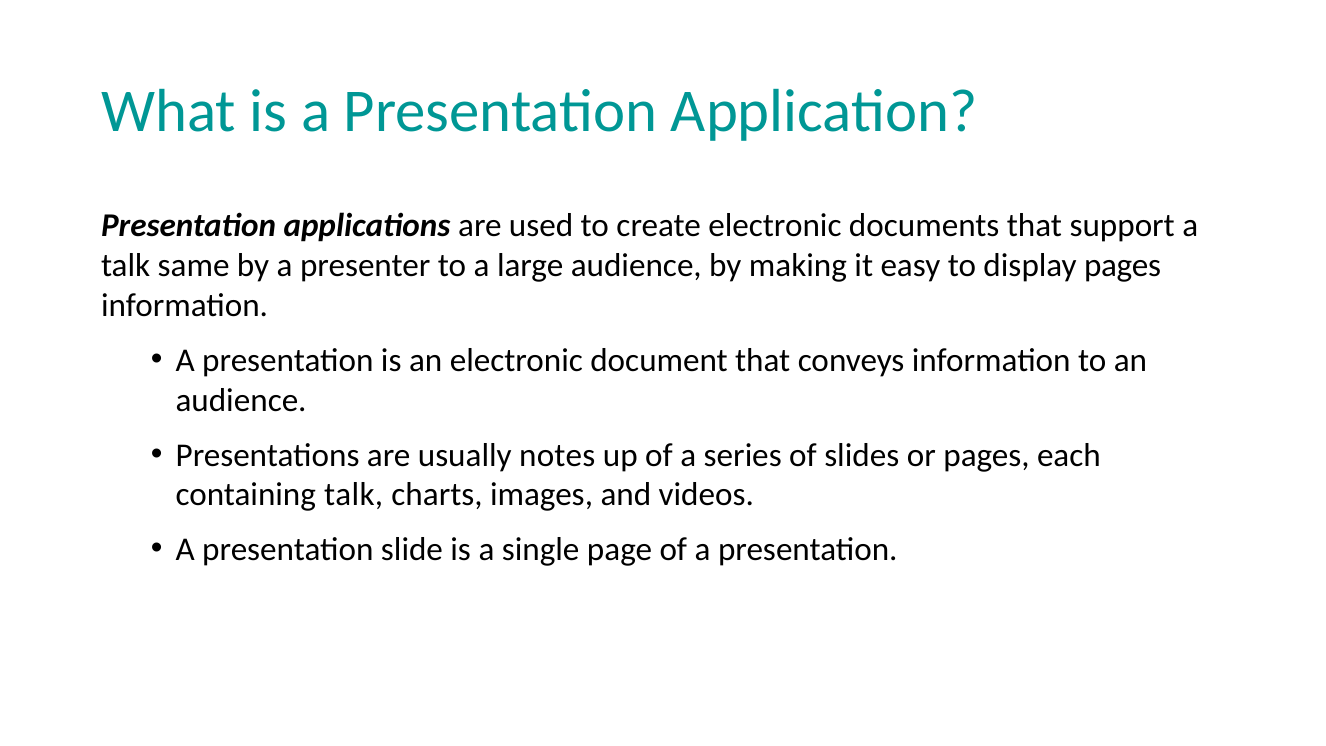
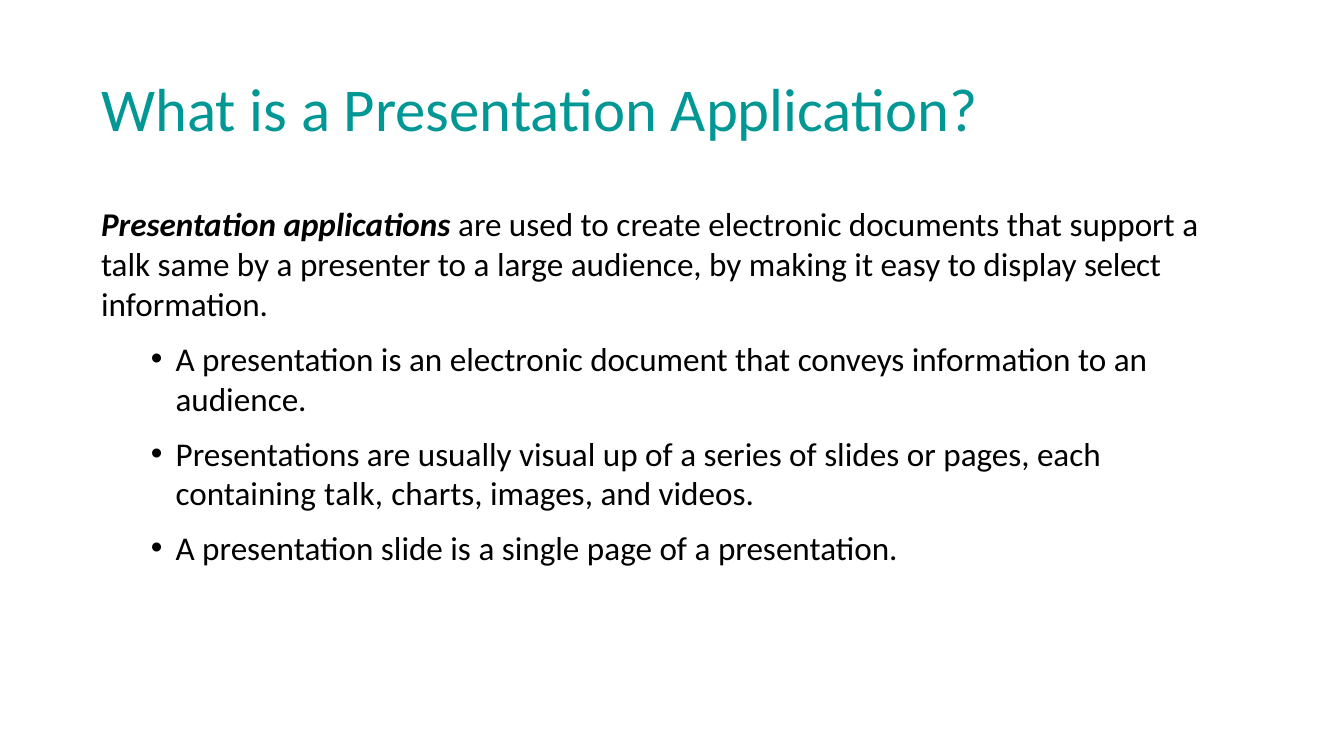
display pages: pages -> select (1123, 266)
notes: notes -> visual (557, 455)
